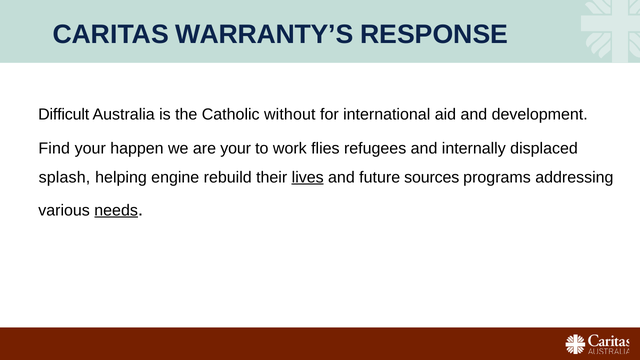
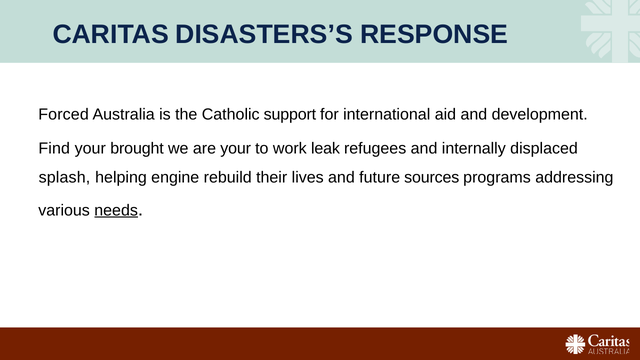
WARRANTY’S: WARRANTY’S -> DISASTERS’S (264, 35)
Difficult: Difficult -> Forced (64, 115)
without: without -> support (290, 115)
happen: happen -> brought (137, 148)
flies: flies -> leak (325, 148)
lives underline: present -> none (308, 177)
